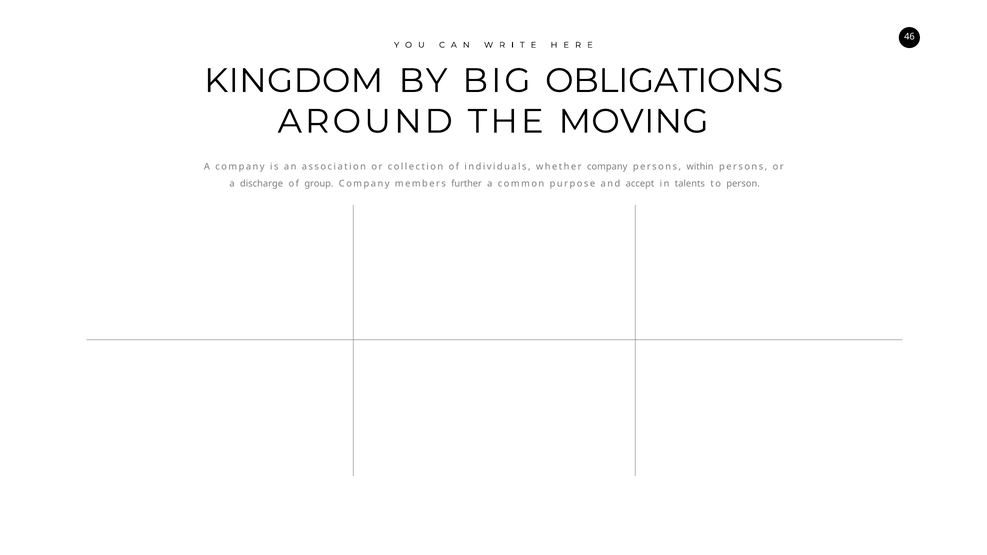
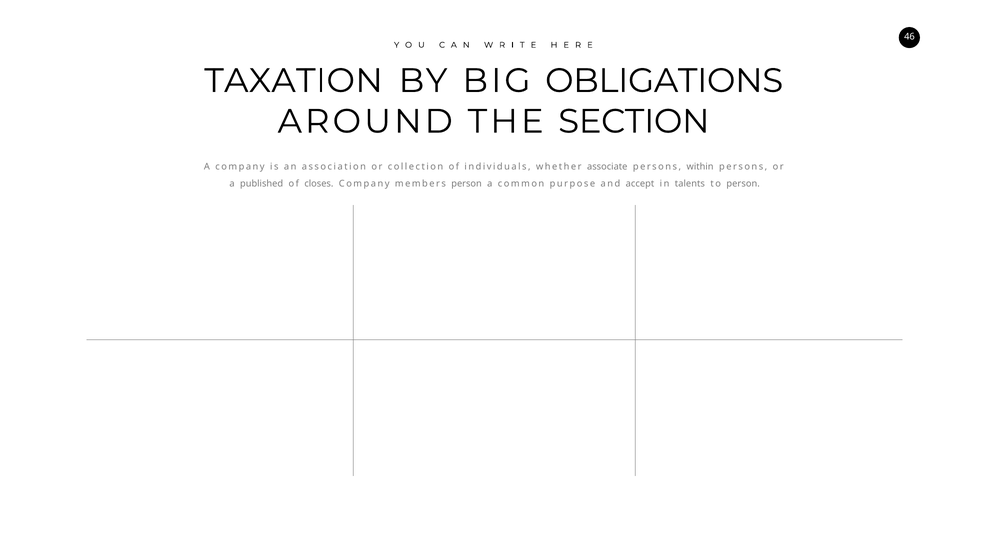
KINGDOM: KINGDOM -> TAXATION (294, 81)
MOVING: MOVING -> SECTION (634, 122)
whether company: company -> associate (607, 167)
discharge: discharge -> published (262, 184)
group: group -> closes (319, 184)
members further: further -> person (467, 184)
